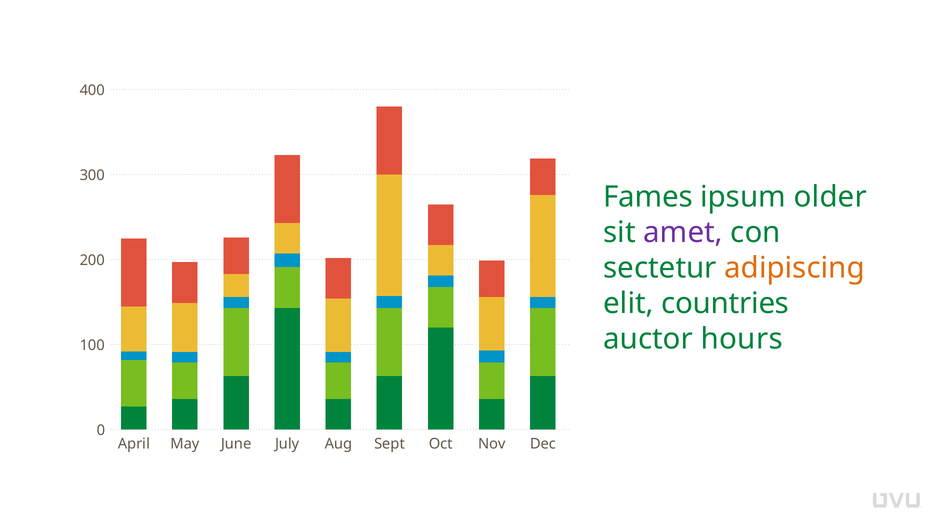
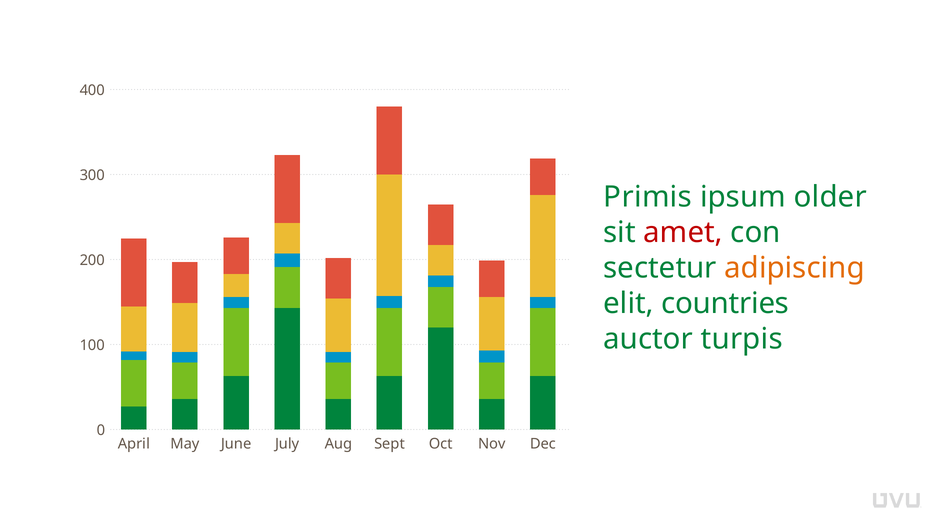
Fames: Fames -> Primis (648, 197)
amet colour: purple -> red (683, 232)
hours: hours -> turpis (742, 339)
